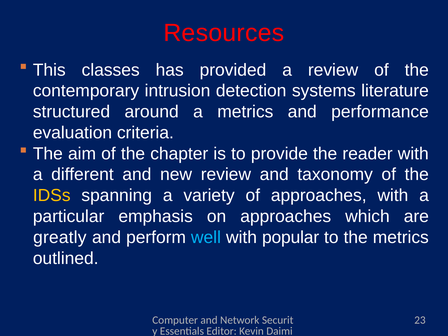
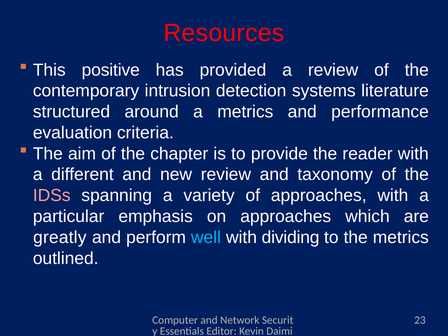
classes: classes -> positive (111, 70)
IDSs colour: yellow -> pink (52, 195)
popular: popular -> dividing (291, 237)
